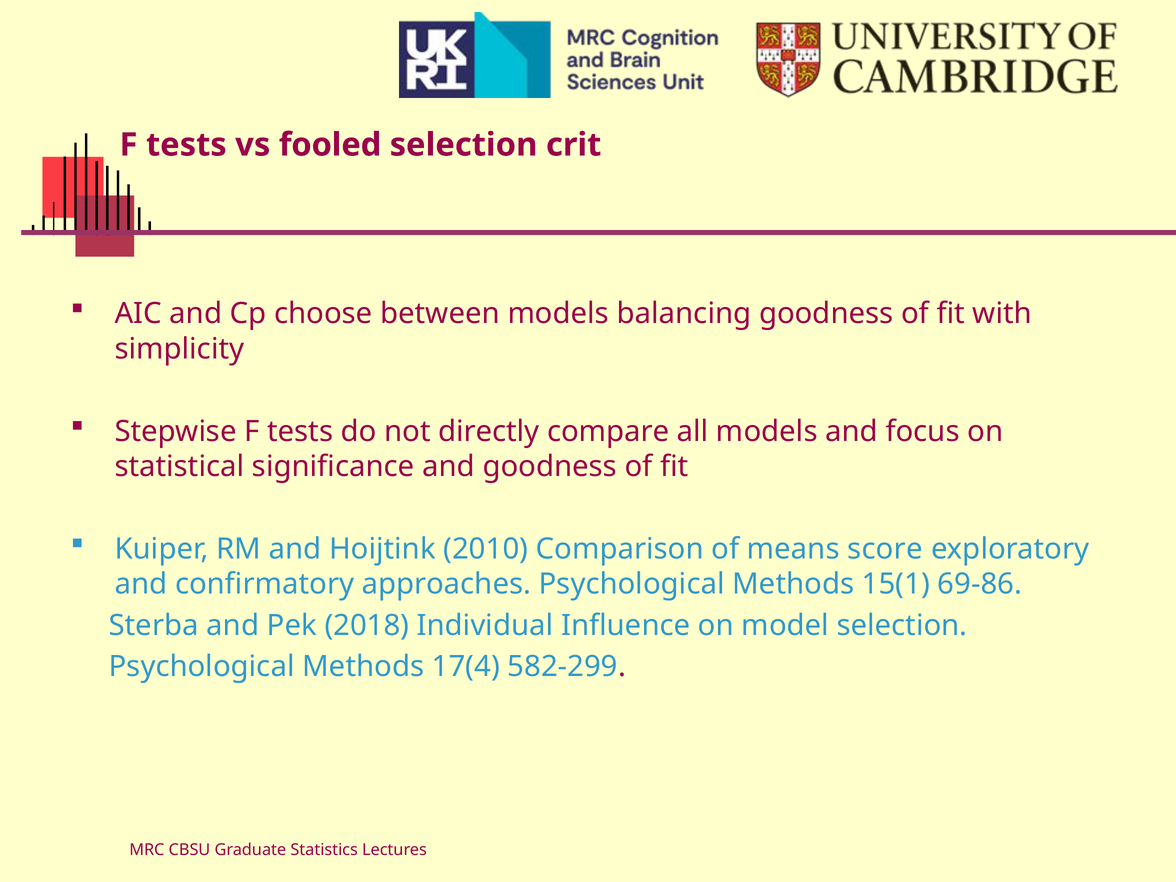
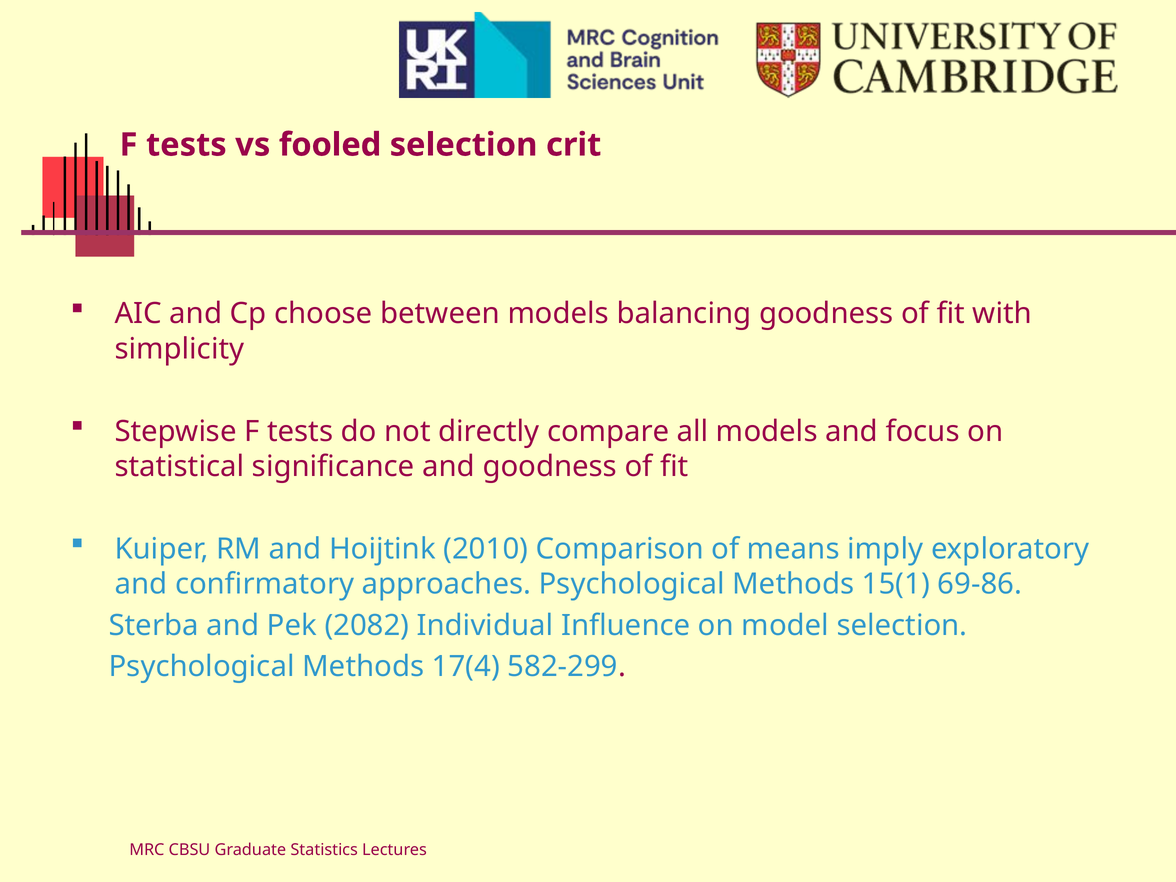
score: score -> imply (885, 549)
2018: 2018 -> 2082 (367, 625)
